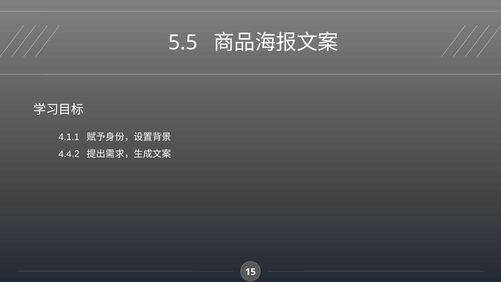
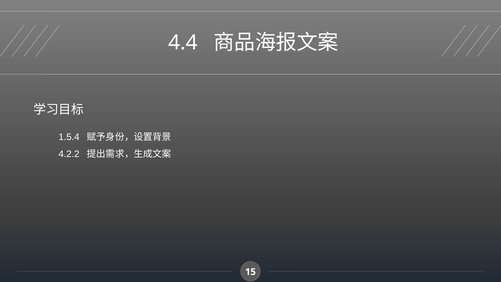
5.5: 5.5 -> 4.4 (183, 43)
4.1.1: 4.1.1 -> 1.5.4 (69, 137)
4.4.2: 4.4.2 -> 4.2.2 (69, 154)
